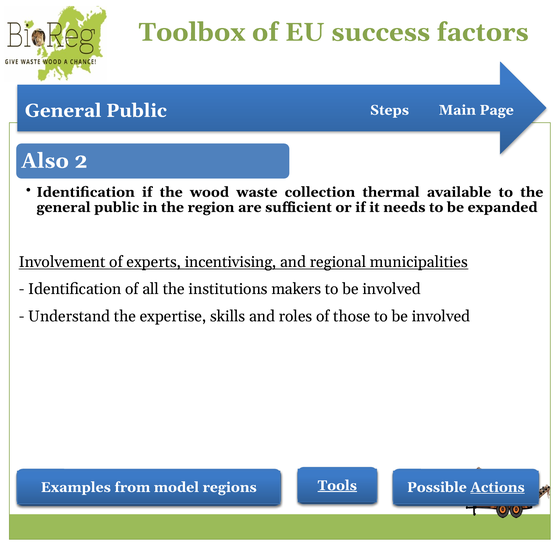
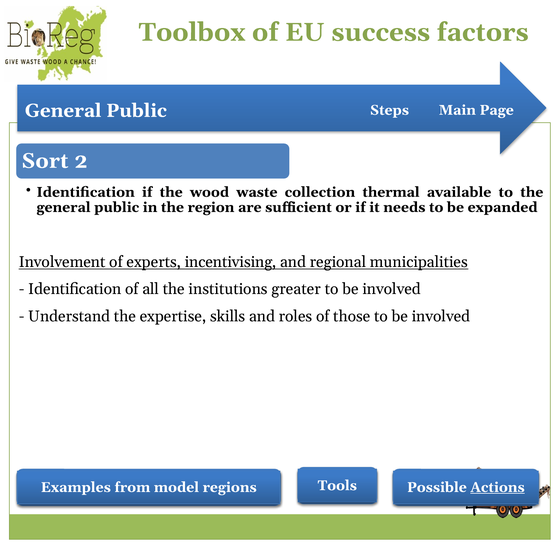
Also: Also -> Sort (45, 161)
makers: makers -> greater (296, 289)
Tools underline: present -> none (337, 485)
